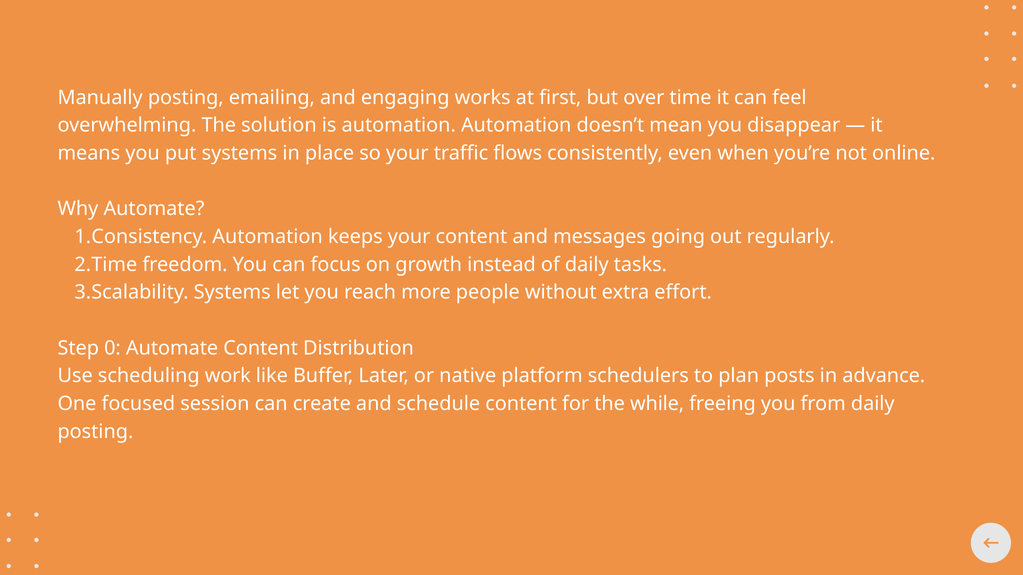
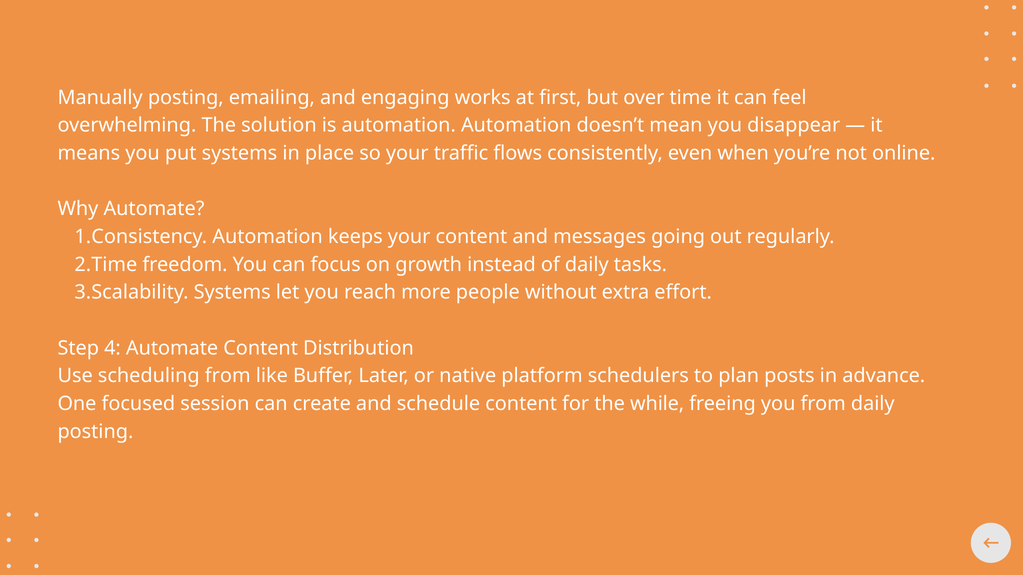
0: 0 -> 4 (112, 348)
scheduling work: work -> from (228, 376)
